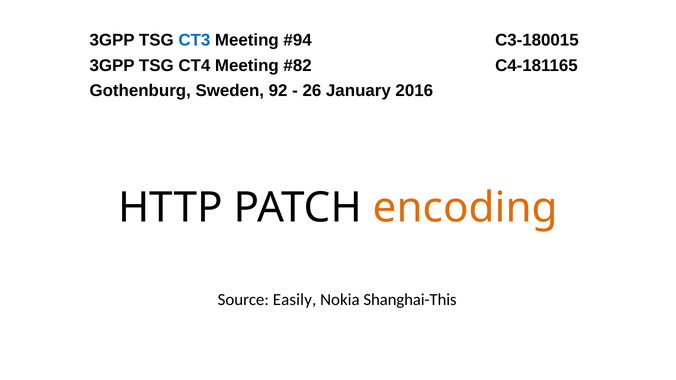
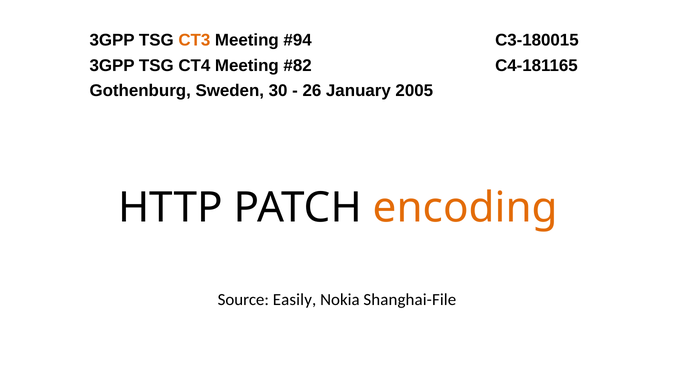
CT3 colour: blue -> orange (194, 40)
92: 92 -> 30 (278, 91)
2016: 2016 -> 2005 (414, 91)
Shanghai-This: Shanghai-This -> Shanghai-File (410, 300)
